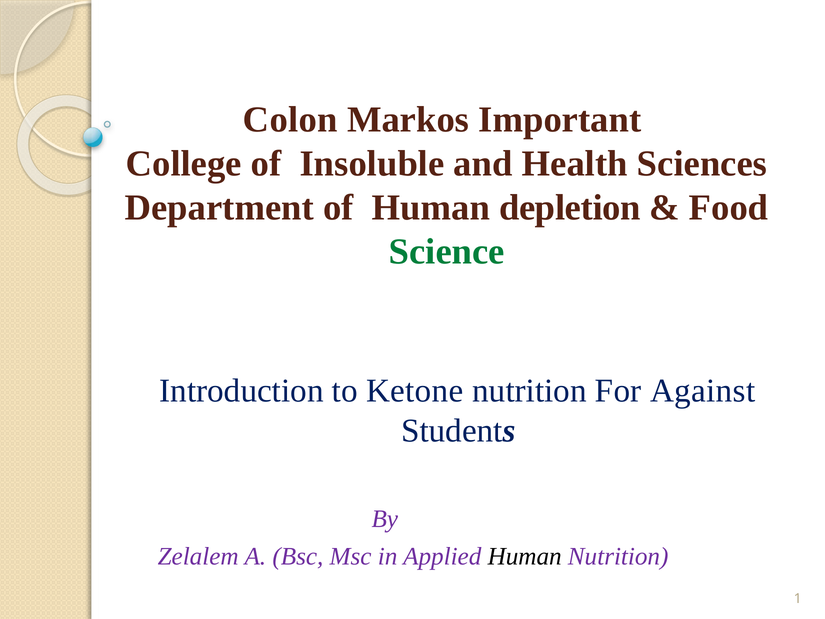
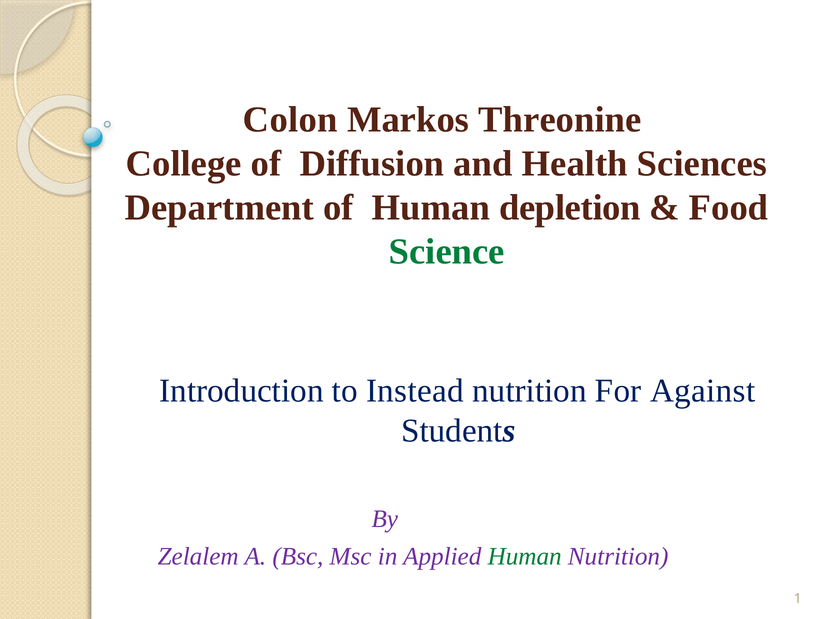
Important: Important -> Threonine (560, 119)
Insoluble: Insoluble -> Diffusion (372, 163)
Ketone: Ketone -> Instead (415, 391)
Human colour: black -> green (525, 556)
